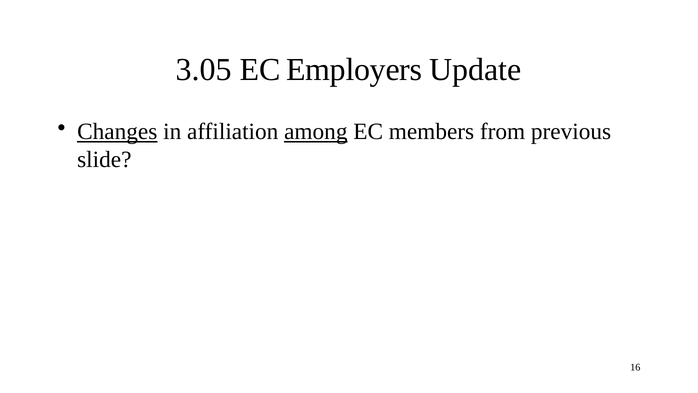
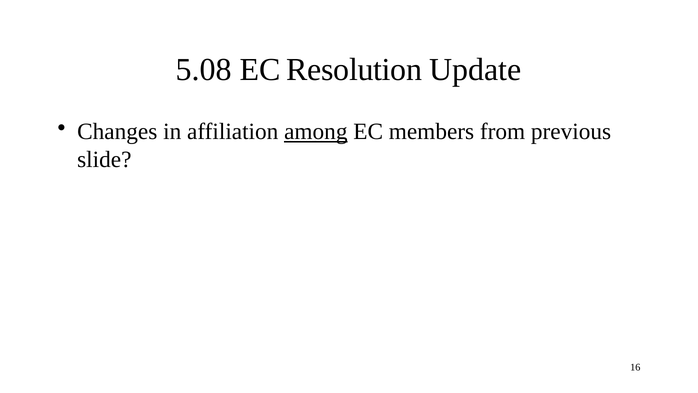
3.05: 3.05 -> 5.08 (204, 70)
Employers: Employers -> Resolution (354, 70)
Changes underline: present -> none (117, 132)
